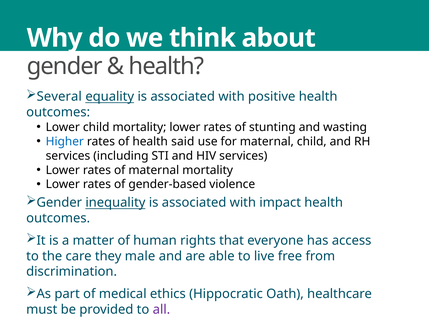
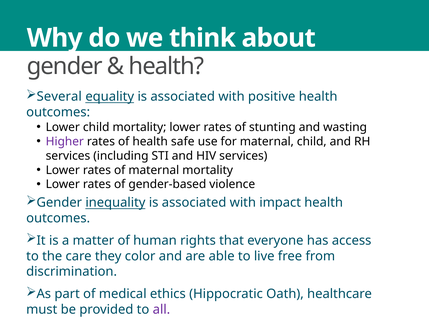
Higher colour: blue -> purple (65, 141)
said: said -> safe (183, 141)
male: male -> color (140, 256)
